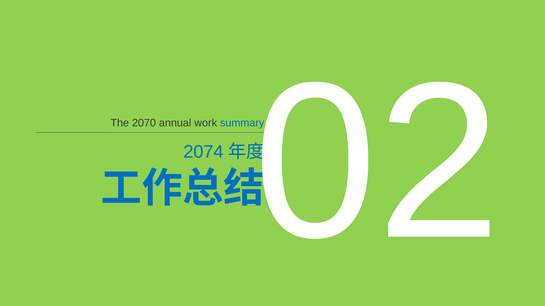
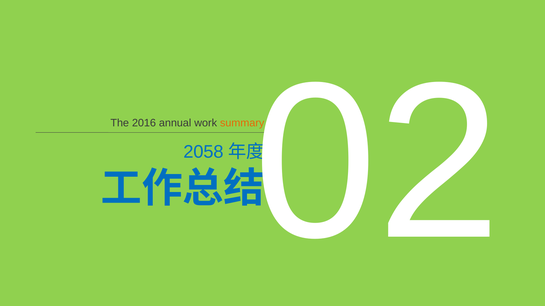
2070: 2070 -> 2016 (144, 123)
summary colour: blue -> orange (242, 123)
2074: 2074 -> 2058 (204, 152)
